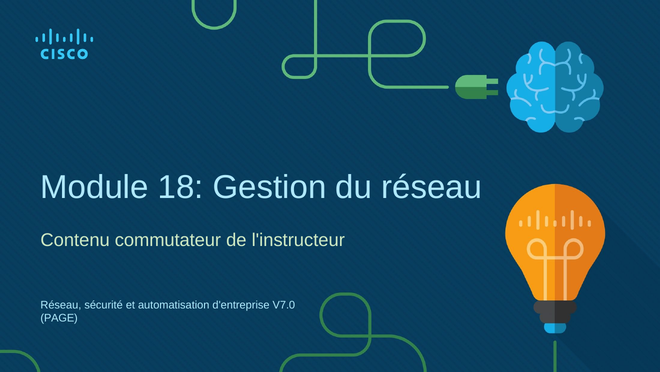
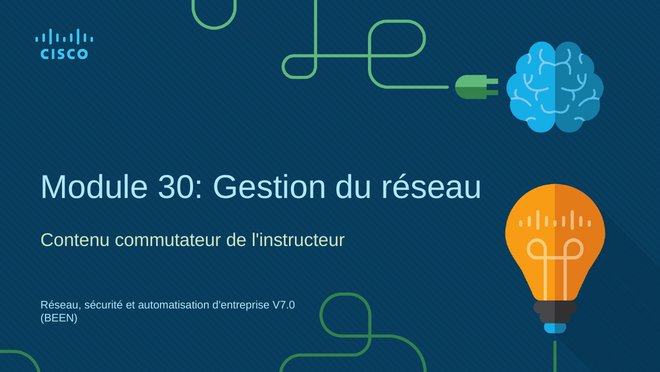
18: 18 -> 30 (181, 187)
PAGE: PAGE -> BEEN (59, 318)
